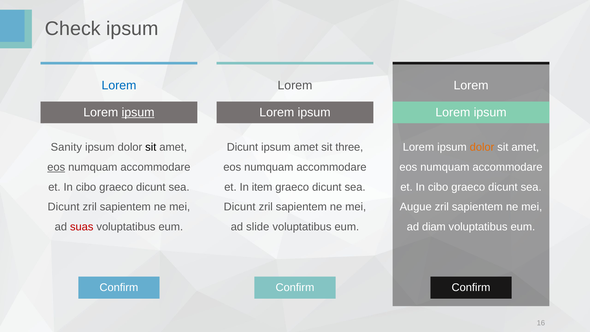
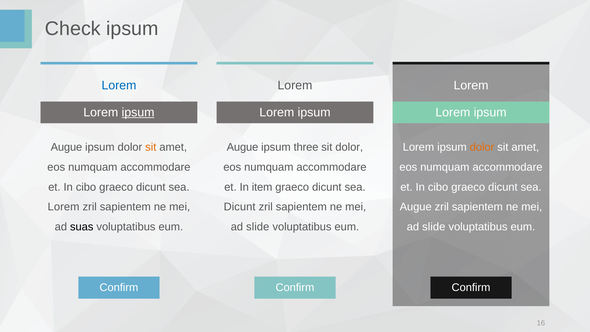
Sanity: Sanity -> Augue (66, 147)
sit colour: black -> orange (151, 147)
Dicunt: Dicunt -> Augue (242, 147)
ipsum amet: amet -> three (306, 147)
sit three: three -> dolor (349, 147)
eos underline: present -> none (56, 167)
Dicunt: Dicunt -> Lorem (64, 207)
suas colour: red -> black (82, 227)
diam: diam -> slide (434, 227)
